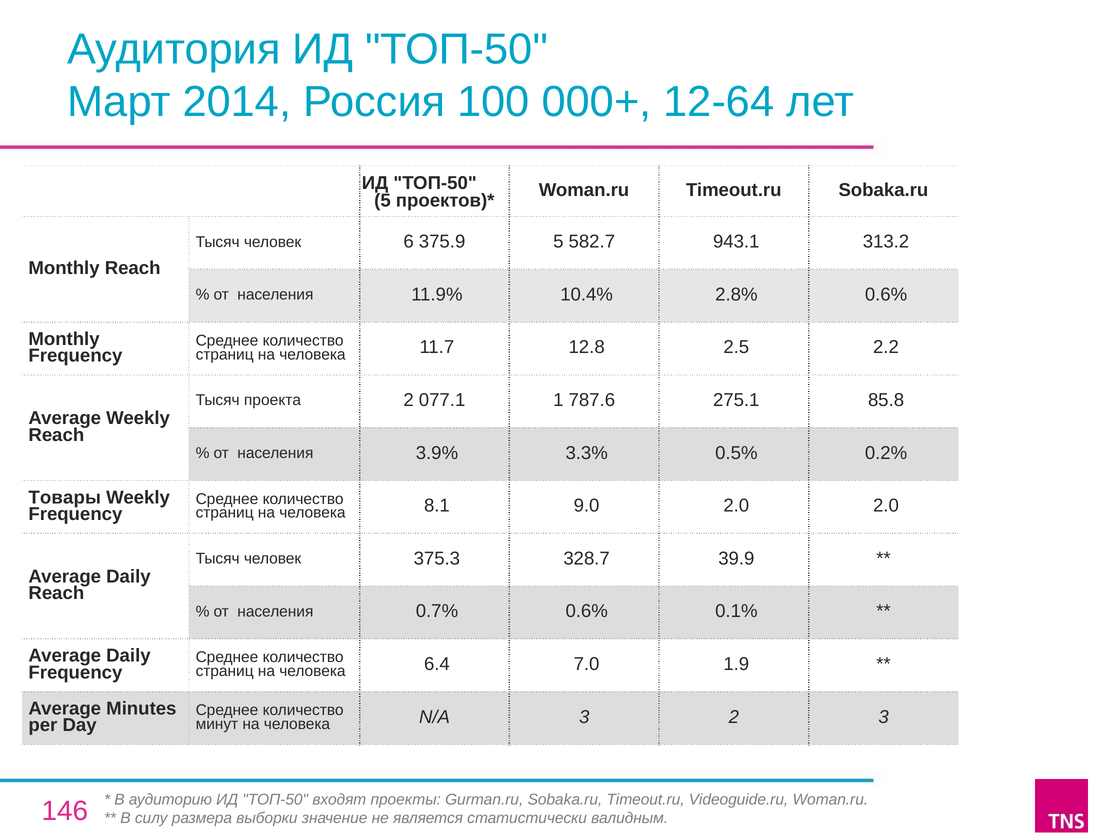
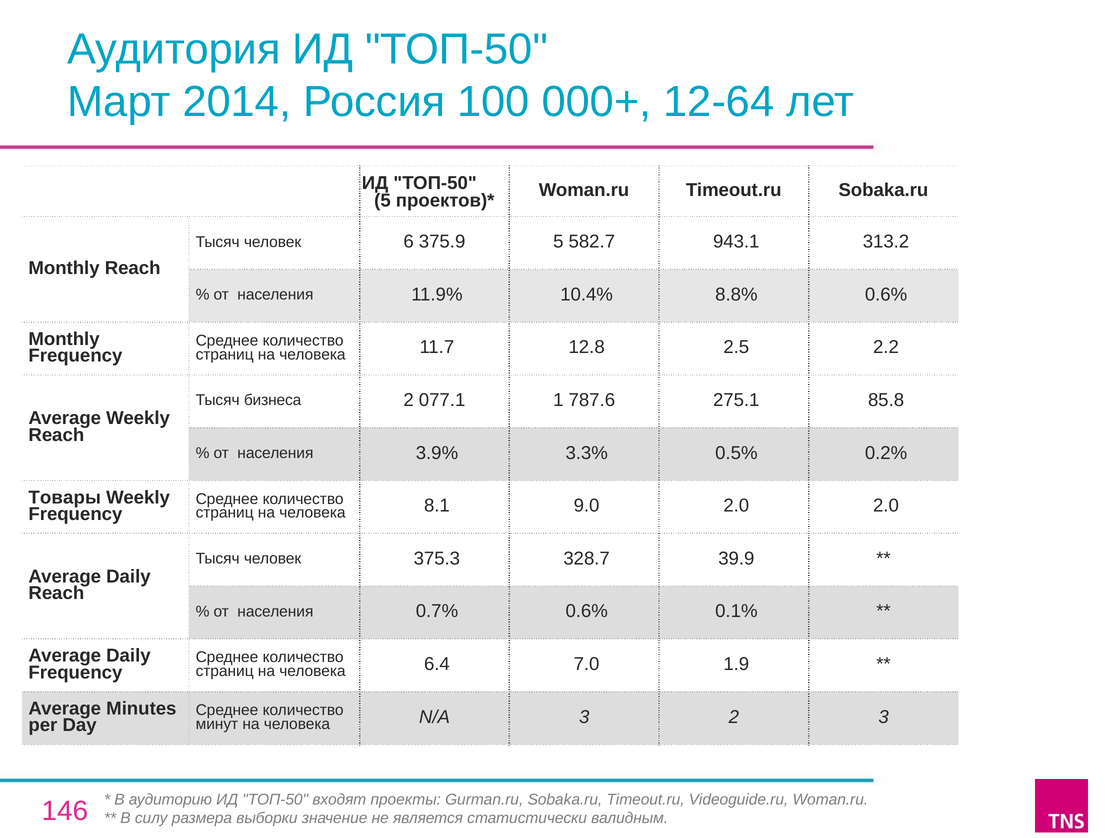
2.8%: 2.8% -> 8.8% (736, 294)
проекта: проекта -> бизнеса (273, 400)
